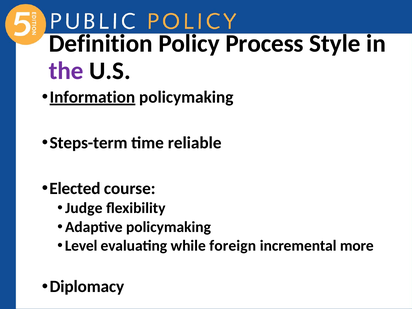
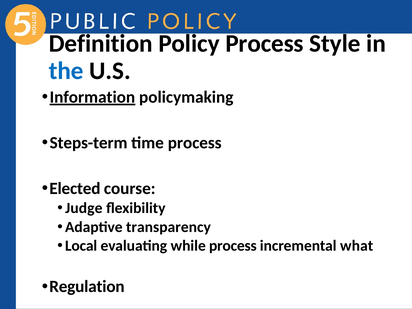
the colour: purple -> blue (66, 71)
time reliable: reliable -> process (195, 143)
Adaptive policymaking: policymaking -> transparency (168, 227)
Level: Level -> Local (81, 246)
while foreign: foreign -> process (233, 246)
more: more -> what (357, 246)
Diplomacy: Diplomacy -> Regulation (87, 287)
